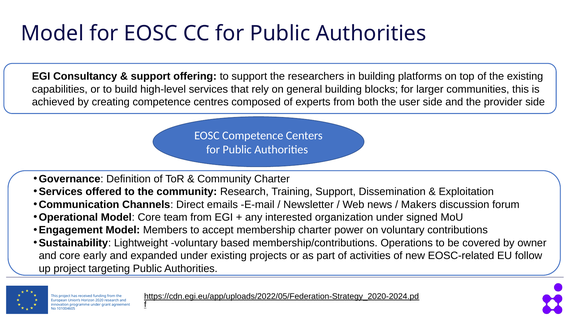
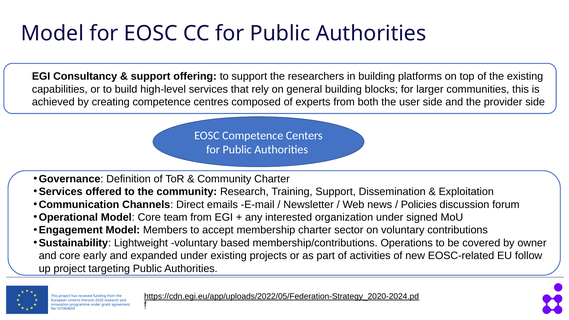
Makers: Makers -> Policies (419, 205)
power: power -> sector (349, 230)
